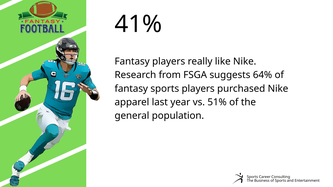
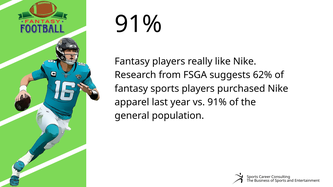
41%: 41% -> 91% (138, 24)
64%: 64% -> 62% (263, 75)
vs 51%: 51% -> 91% (217, 102)
